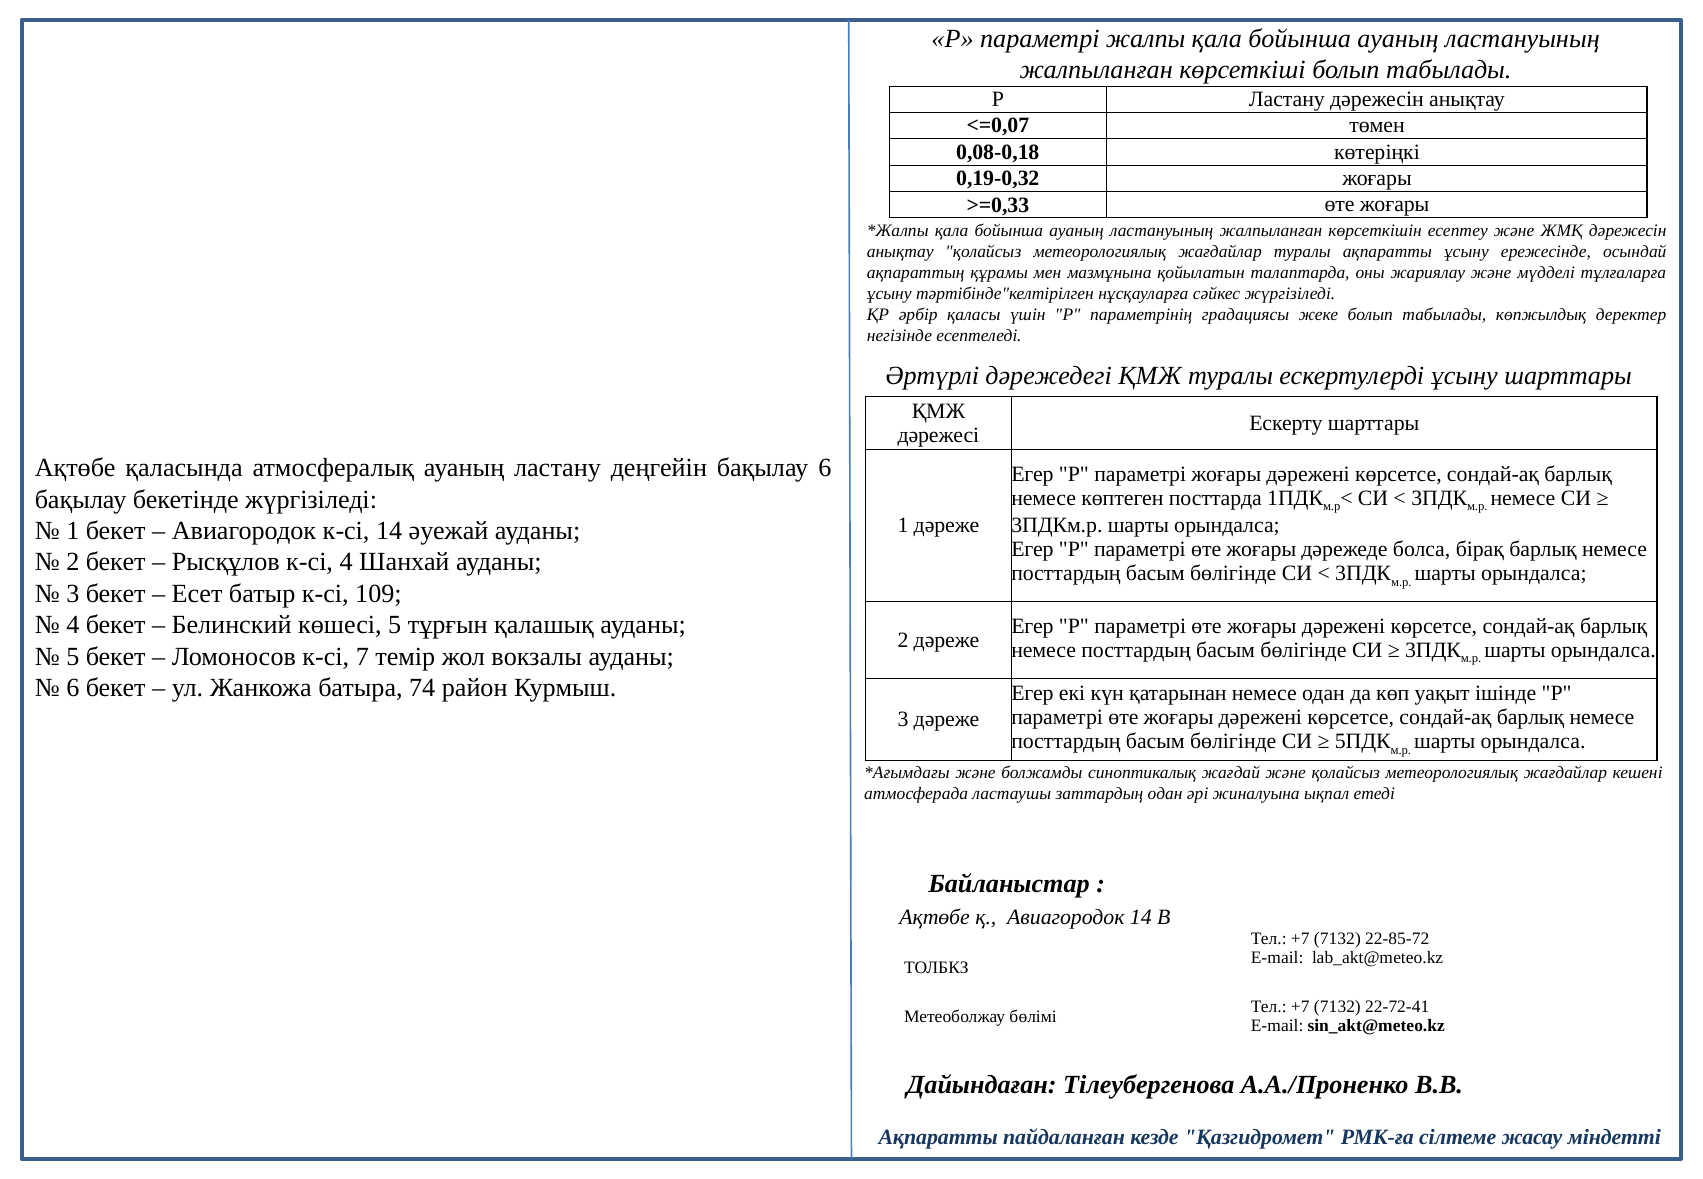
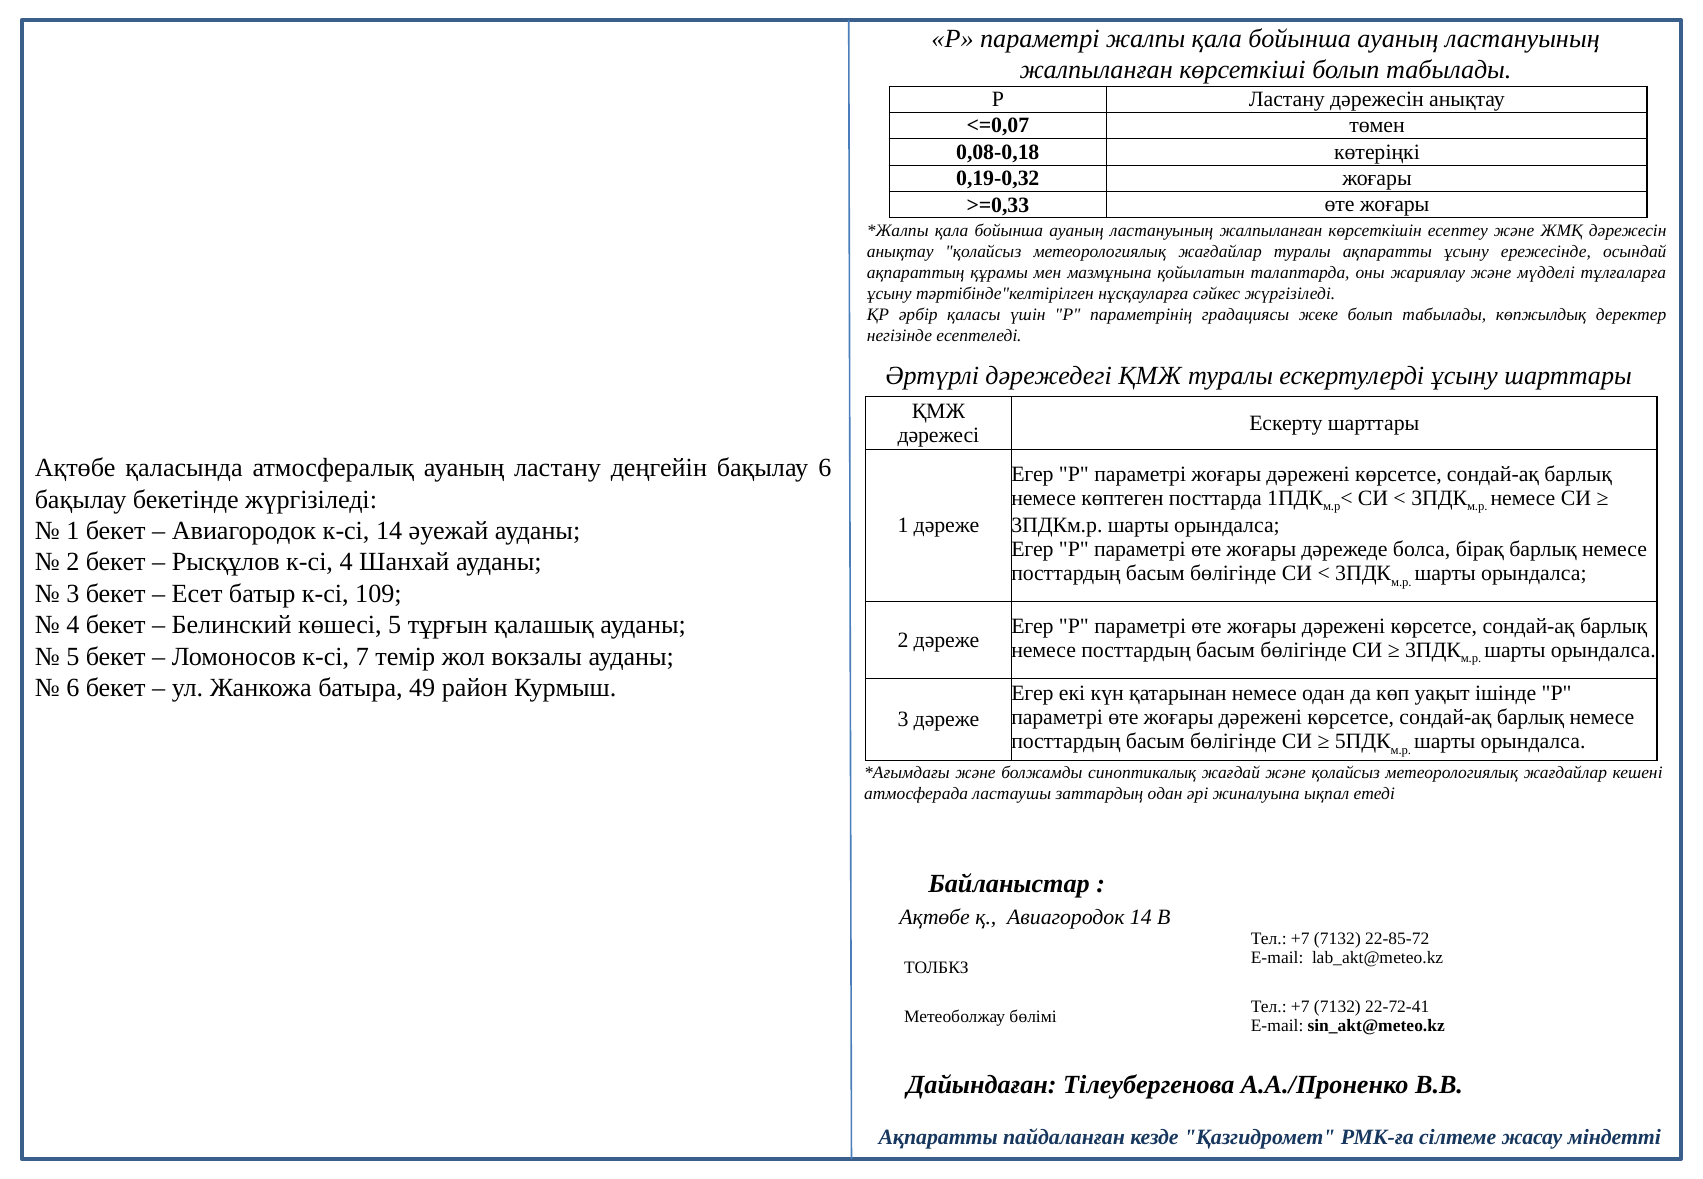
74: 74 -> 49 (422, 688)
